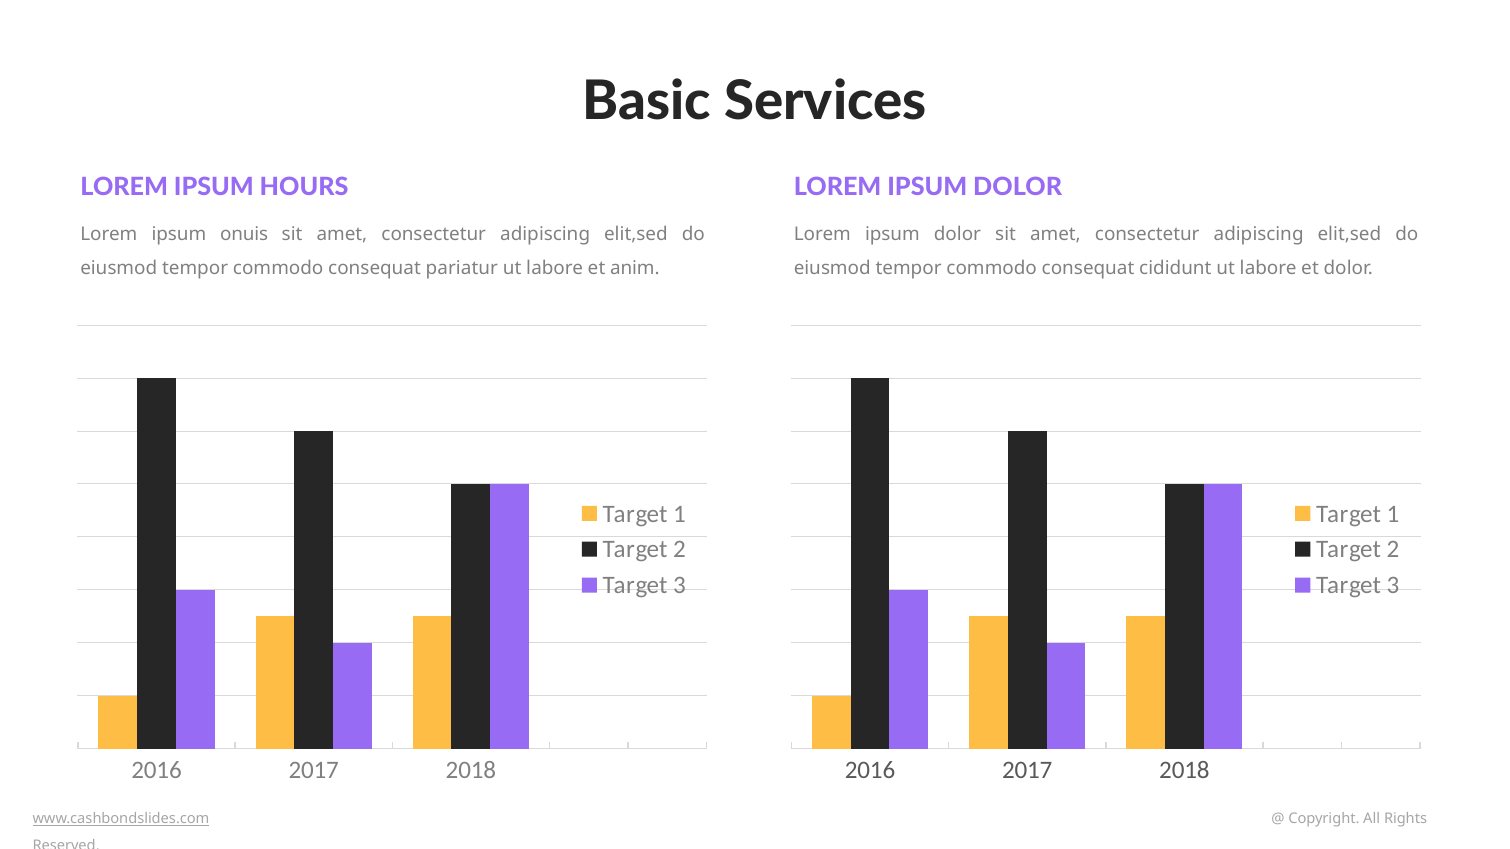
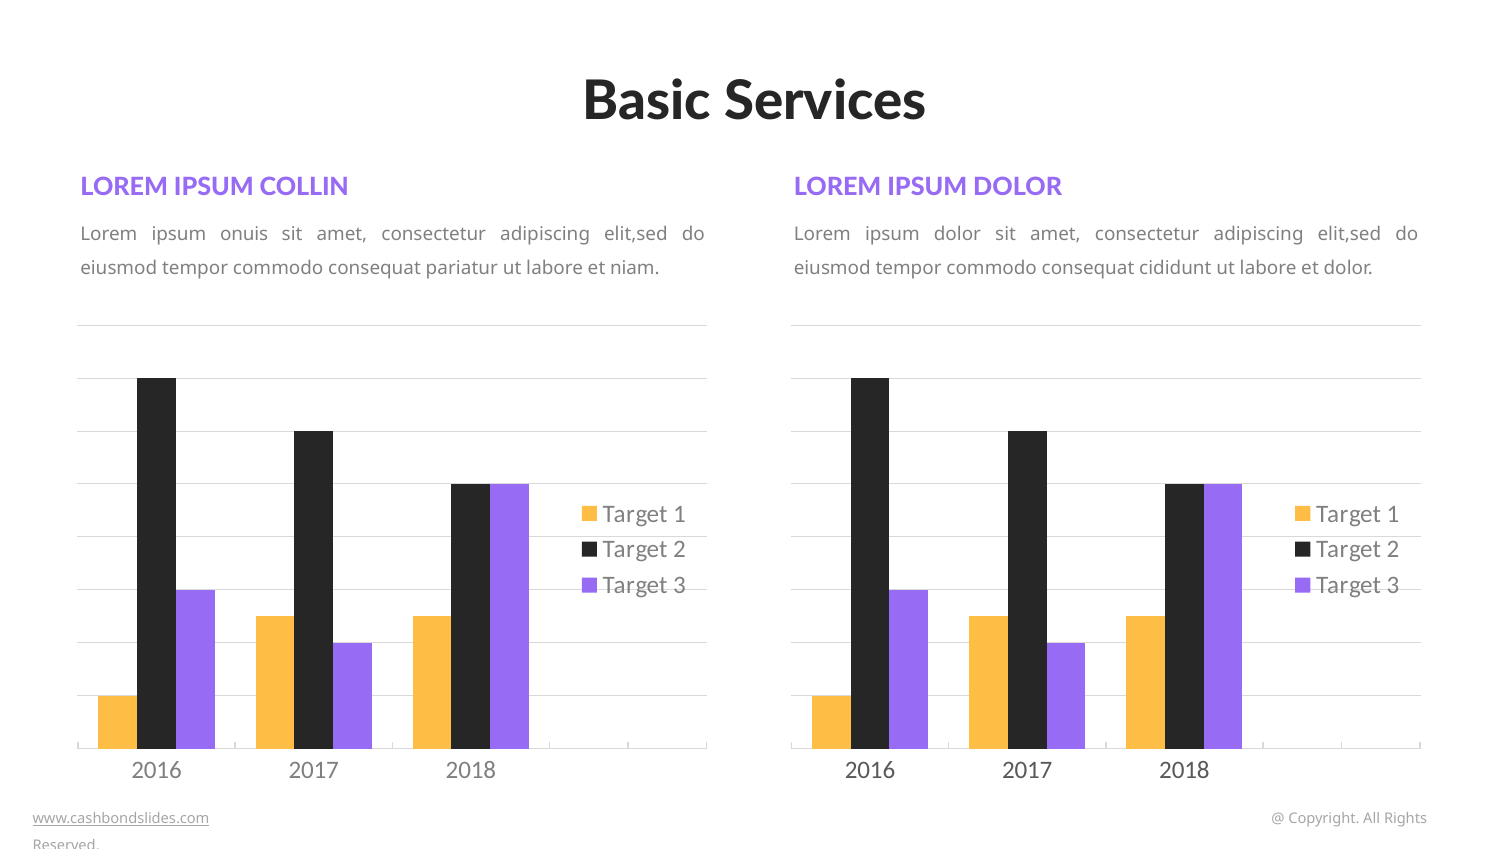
HOURS: HOURS -> COLLIN (304, 187)
anim: anim -> niam (635, 269)
